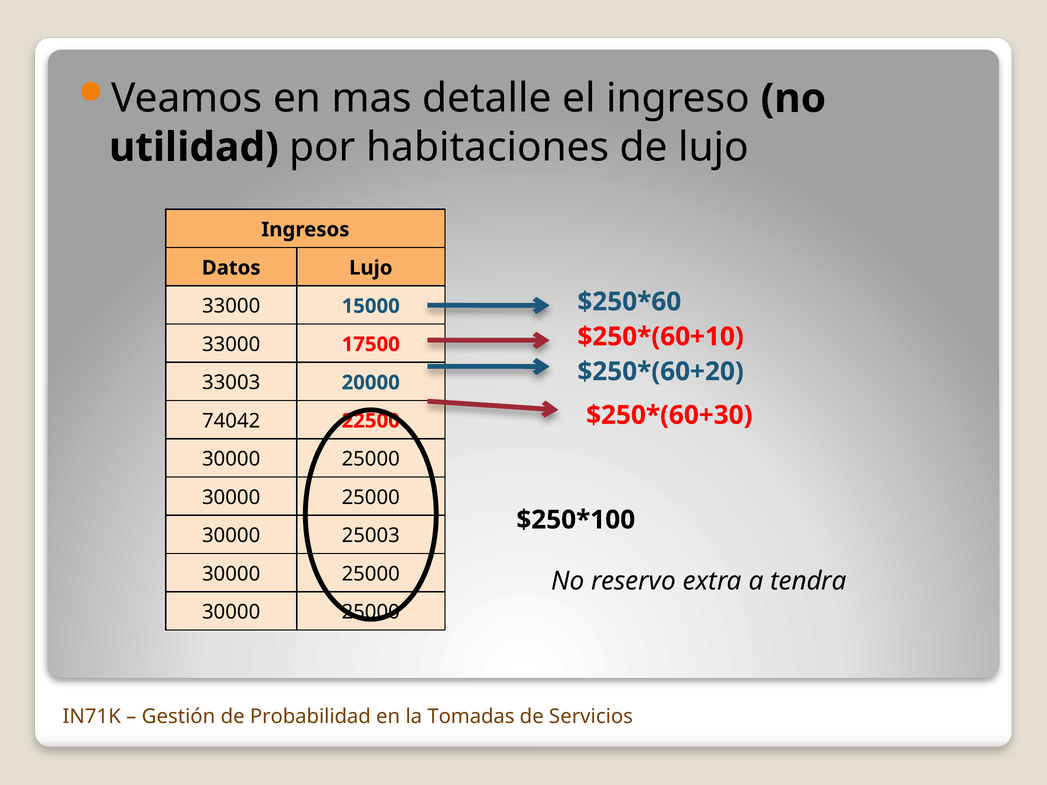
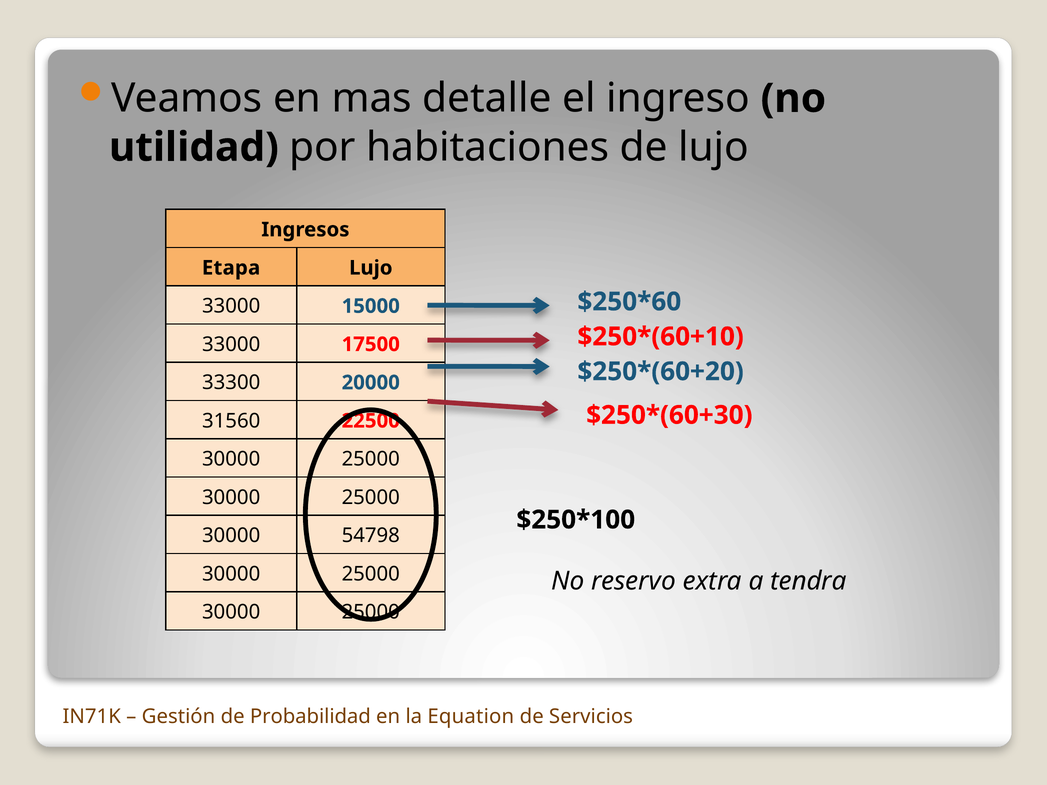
Datos: Datos -> Etapa (231, 268)
33003: 33003 -> 33300 (231, 383)
74042: 74042 -> 31560 (231, 421)
25003: 25003 -> 54798 (371, 536)
Tomadas: Tomadas -> Equation (471, 717)
